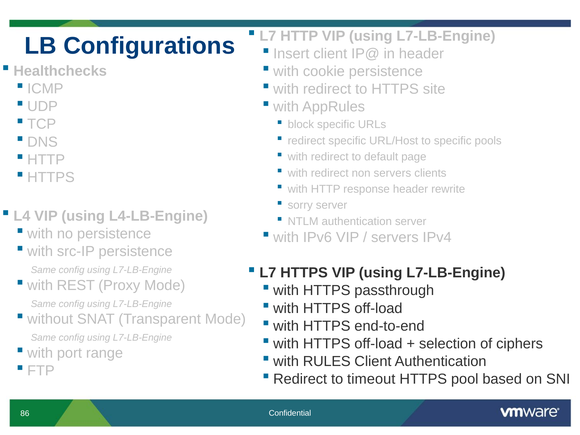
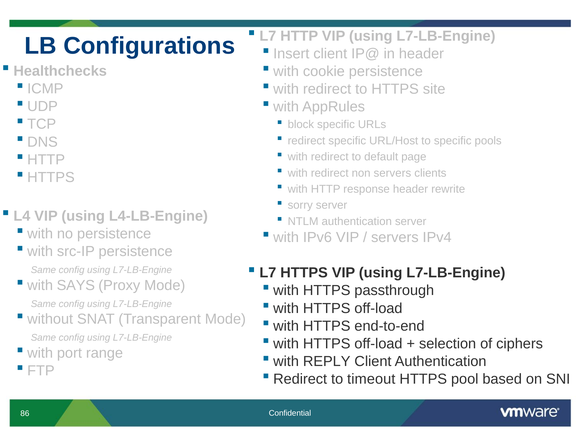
REST: REST -> SAYS (76, 285)
RULES: RULES -> REPLY (327, 361)
